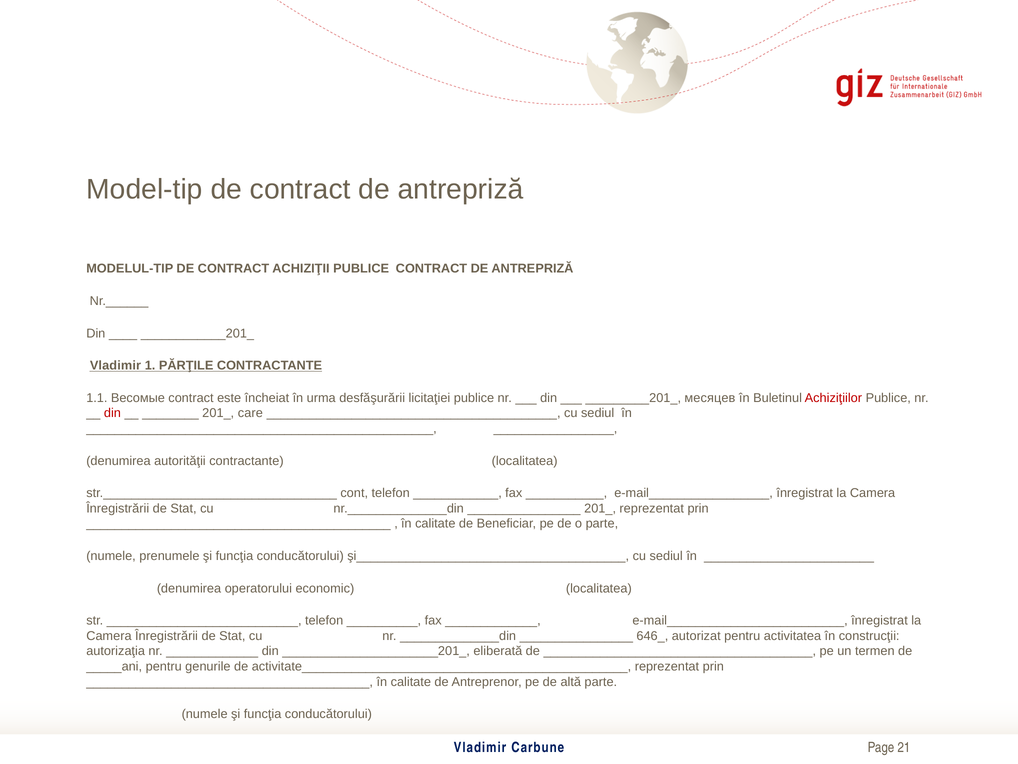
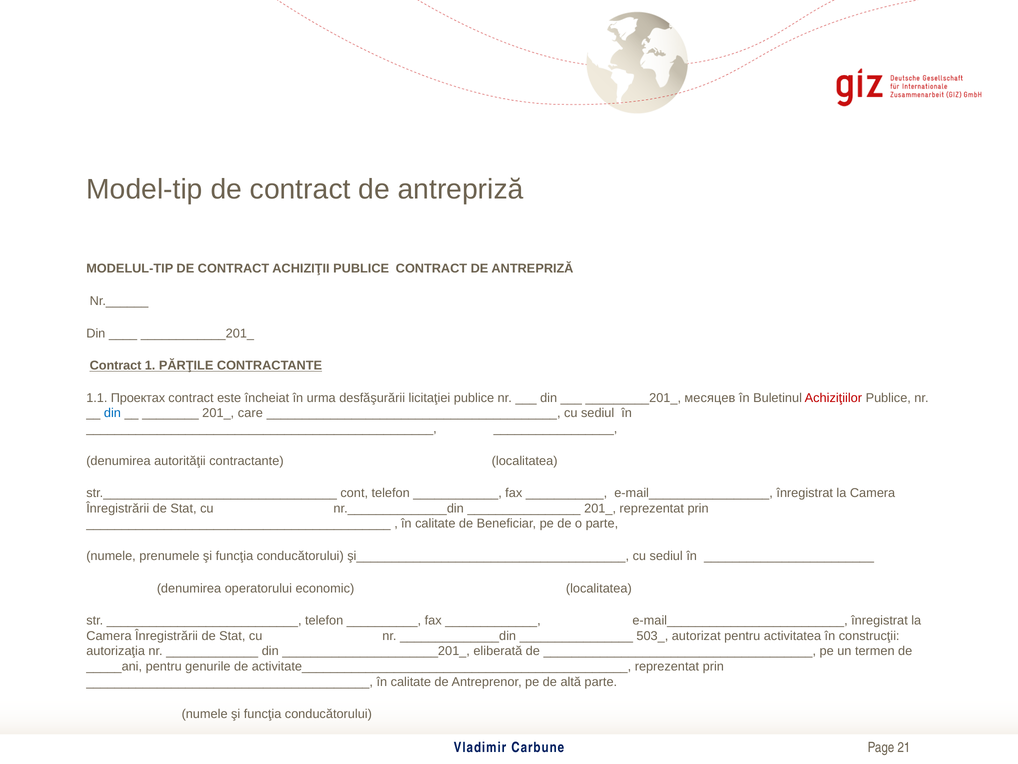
Vladimir: Vladimir -> Contract (116, 365)
Весомые: Весомые -> Проектах (138, 398)
din colour: red -> blue (112, 413)
646_: 646_ -> 503_ (652, 636)
